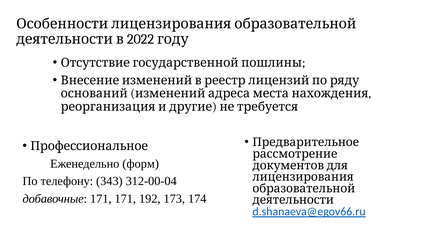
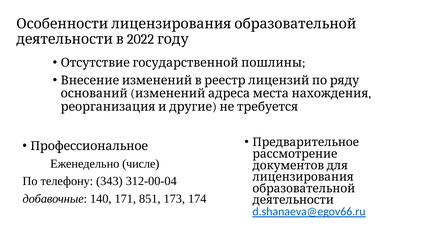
форм: форм -> числе (141, 164)
добавочные 171: 171 -> 140 (101, 199)
192: 192 -> 851 (150, 199)
